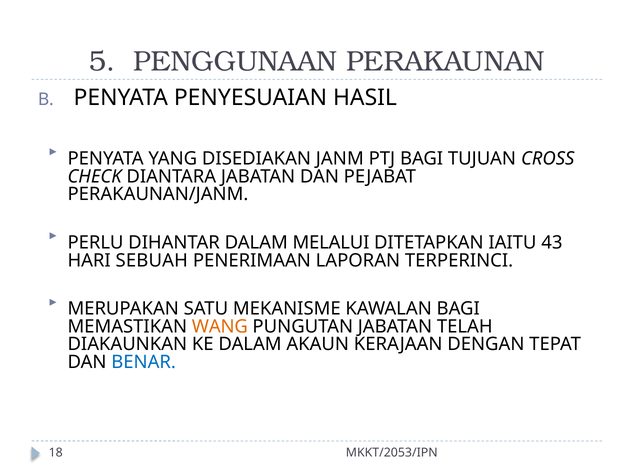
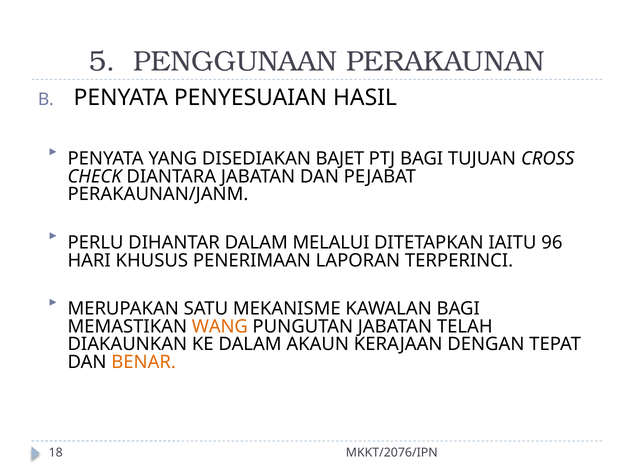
JANM: JANM -> BAJET (340, 159)
43: 43 -> 96 (552, 242)
SEBUAH: SEBUAH -> KHUSUS (152, 260)
BENAR colour: blue -> orange (144, 362)
MKKT/2053/IPN: MKKT/2053/IPN -> MKKT/2076/IPN (392, 452)
